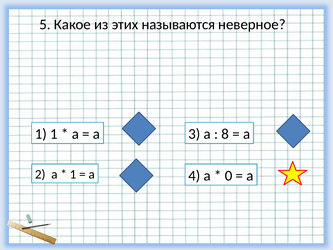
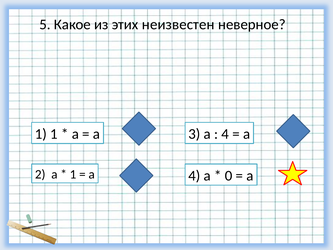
называются: называются -> неизвестен (178, 25)
8: 8 -> 4 (225, 134)
